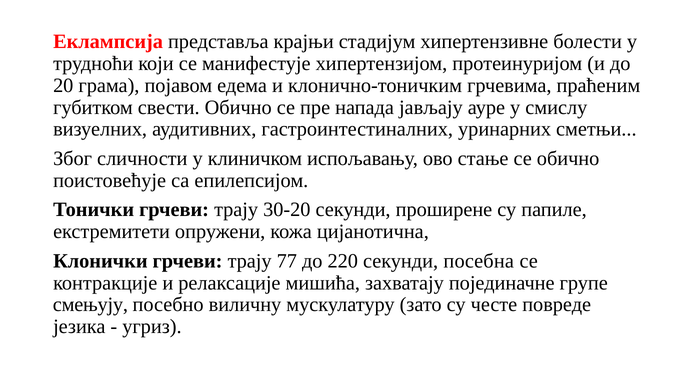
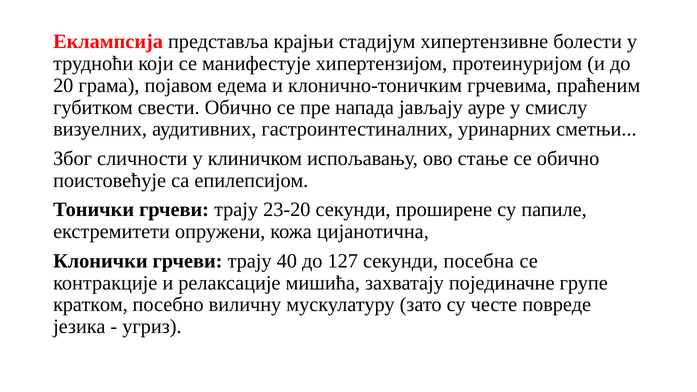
30-20: 30-20 -> 23-20 (287, 210)
77: 77 -> 40 (287, 261)
220: 220 -> 127 (343, 261)
смењују: смењују -> кратком (90, 305)
